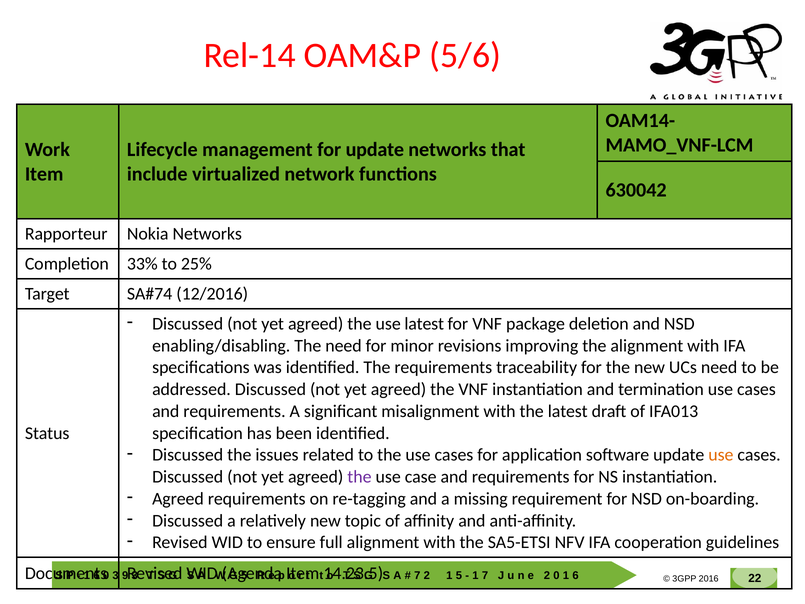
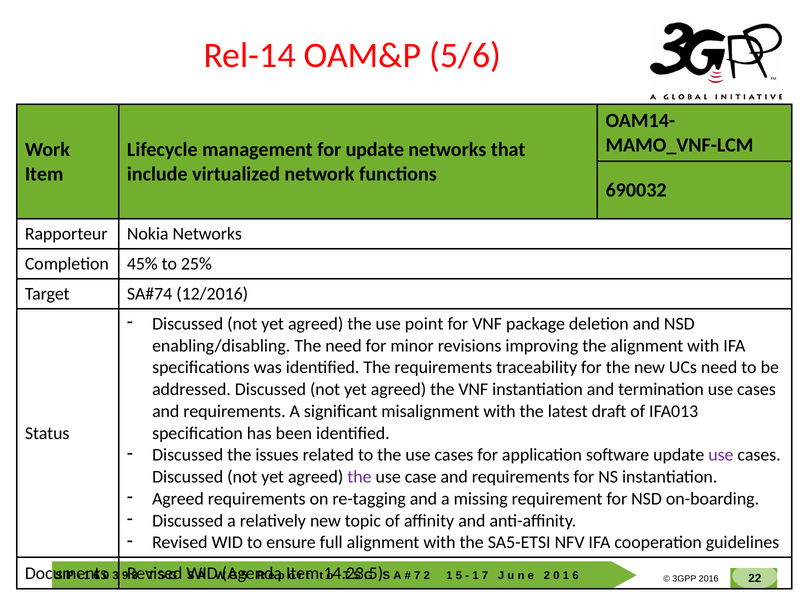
630042: 630042 -> 690032 (636, 190)
33%: 33% -> 45% (142, 264)
use latest: latest -> point (424, 324)
use colour: orange -> purple (721, 455)
